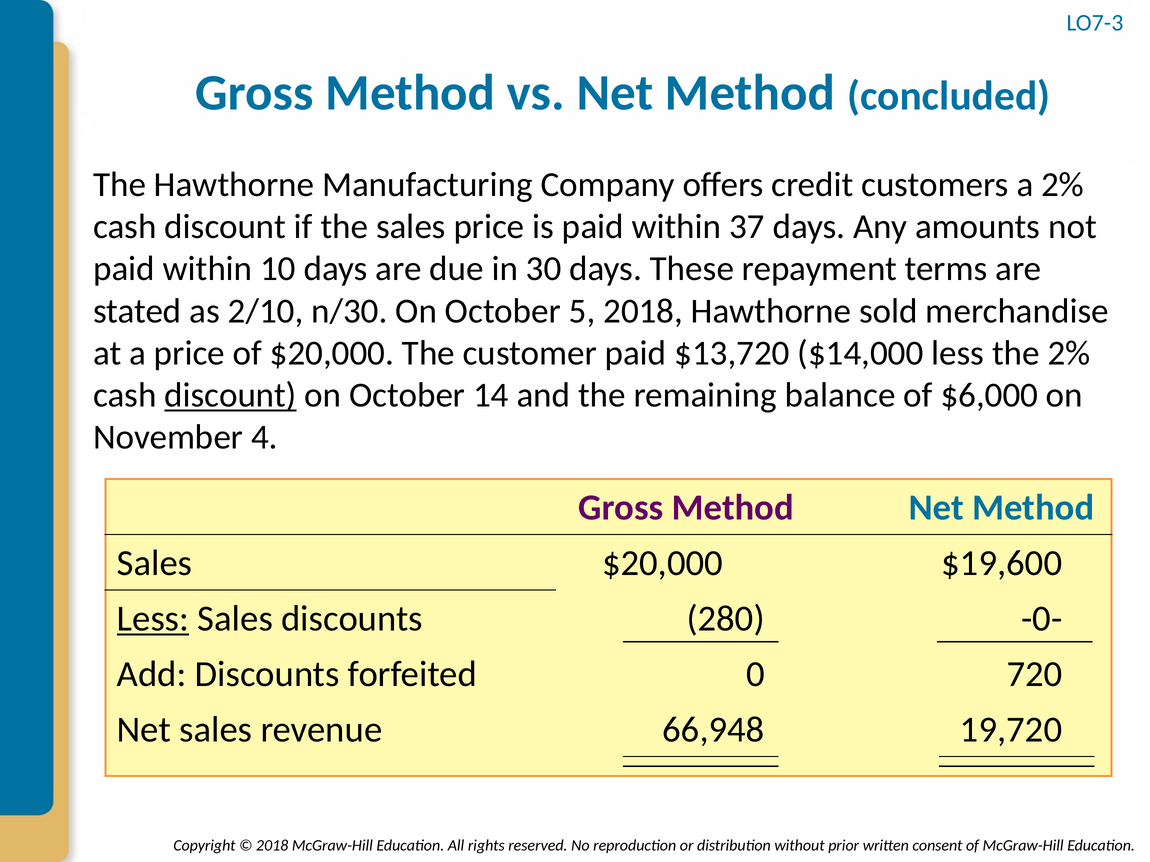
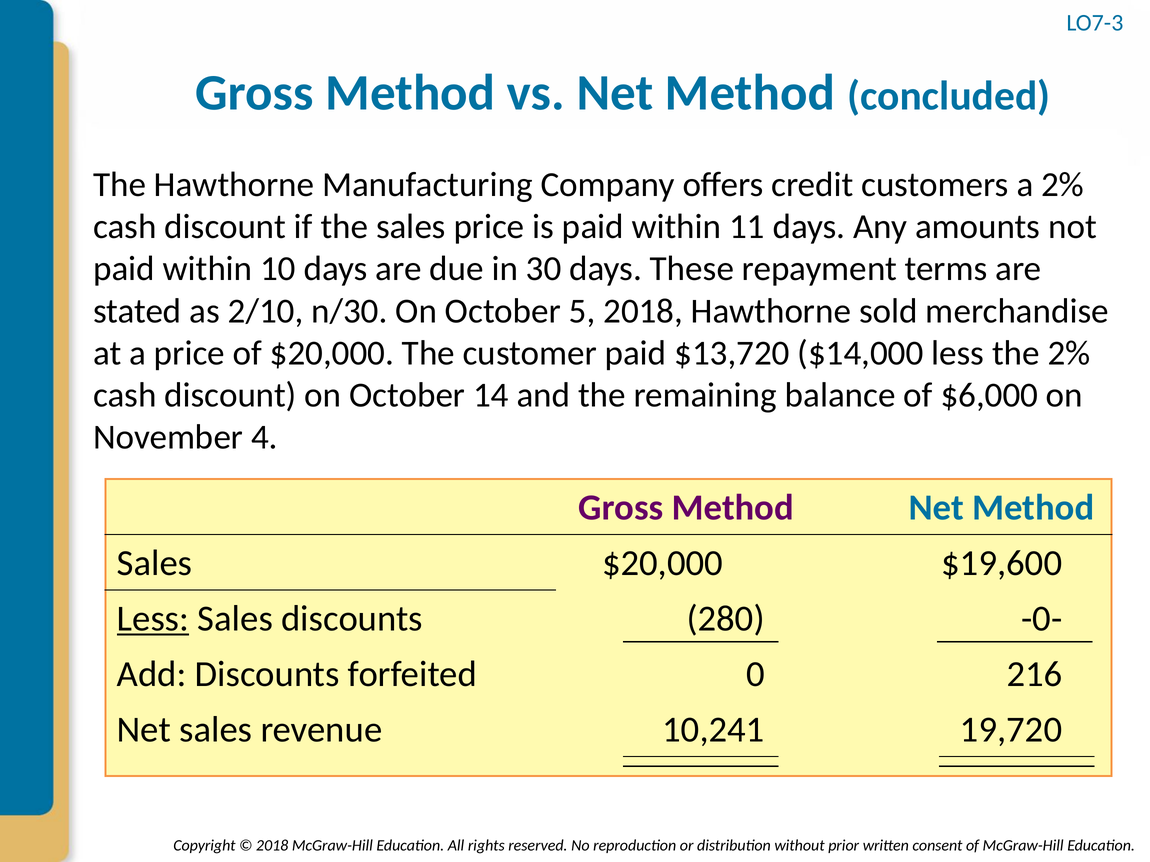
37: 37 -> 11 (747, 227)
discount underline: present -> none (231, 395)
720: 720 -> 216 (1034, 675)
66,948: 66,948 -> 10,241 (713, 730)
